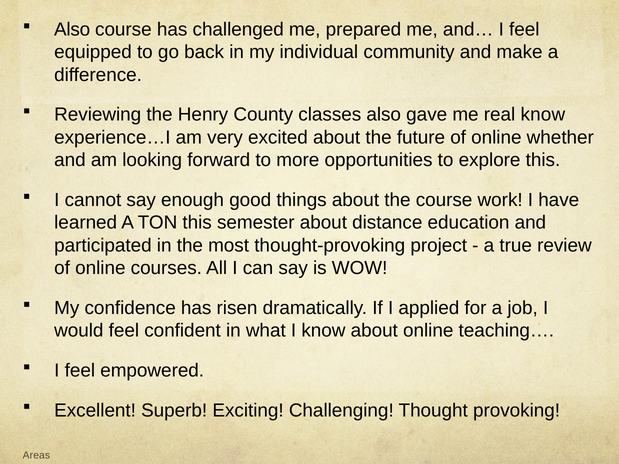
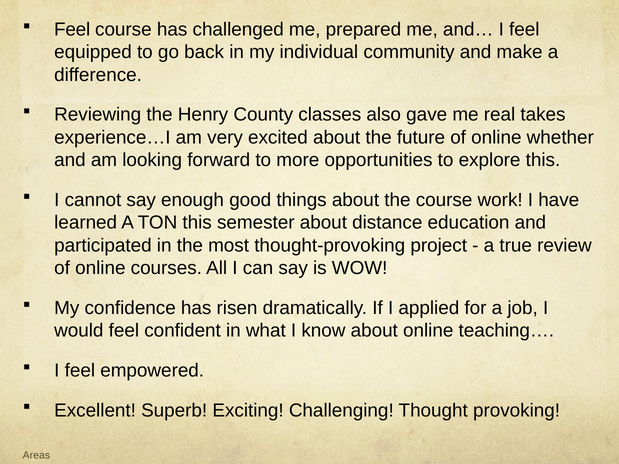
Also: Also -> Feel (72, 30)
real know: know -> takes (543, 115)
